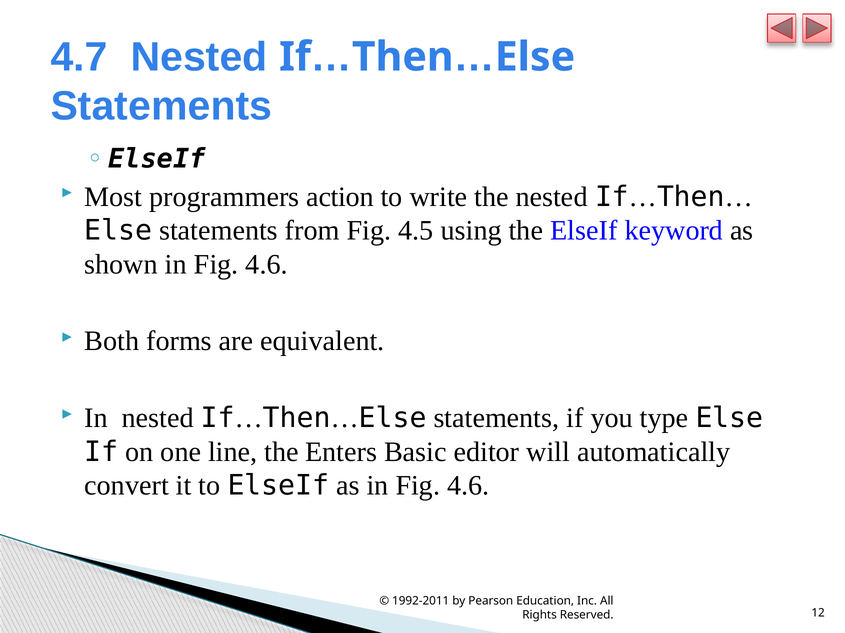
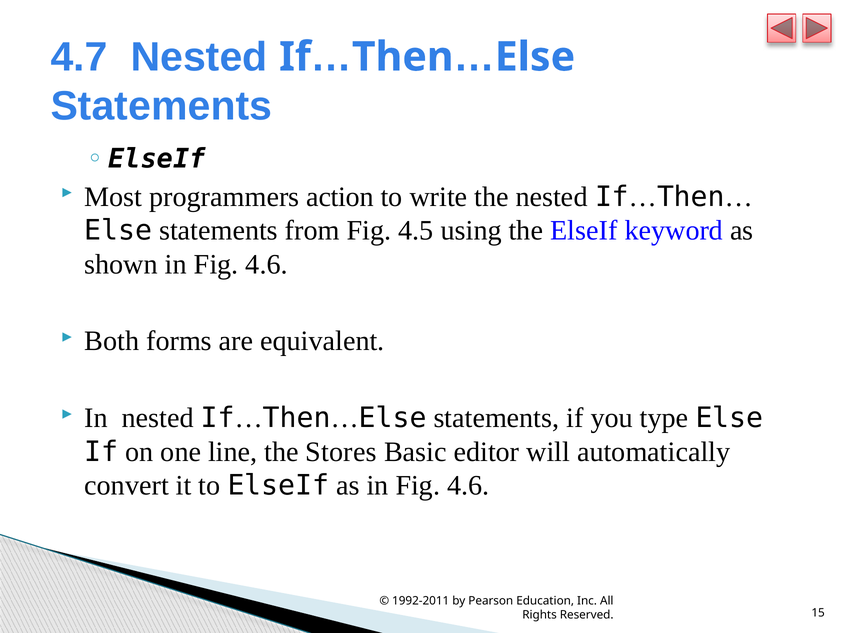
Enters: Enters -> Stores (341, 452)
12: 12 -> 15 (818, 614)
